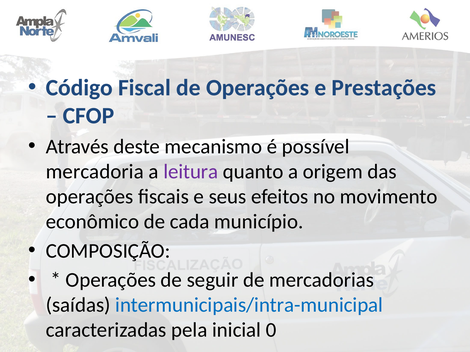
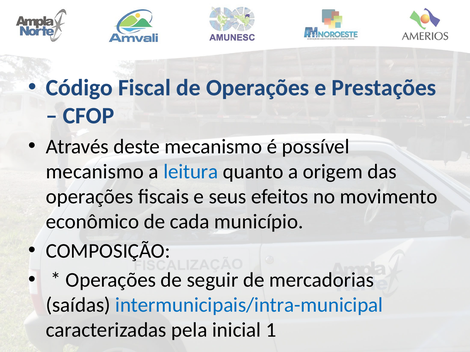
mercadoria: mercadoria -> mecanismo (95, 172)
leitura colour: purple -> blue (191, 172)
0: 0 -> 1 (271, 331)
